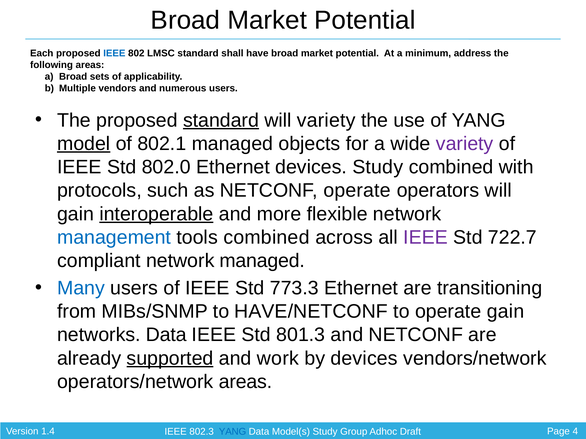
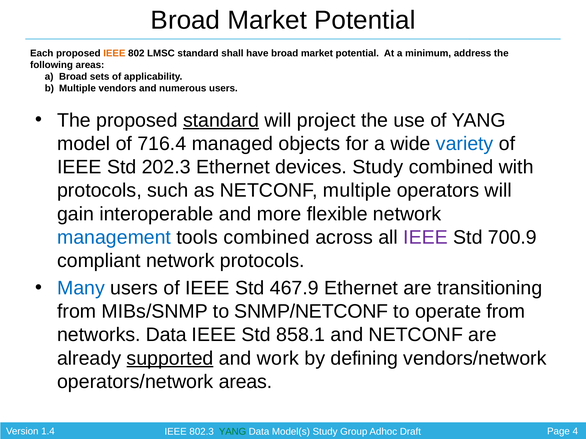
IEEE colour: blue -> orange (114, 53)
will variety: variety -> project (326, 120)
model underline: present -> none (84, 144)
802.1: 802.1 -> 716.4 (162, 144)
variety colour: purple -> blue (465, 144)
802.0: 802.0 -> 202.3 (166, 167)
NETCONF operate: operate -> multiple (357, 191)
interoperable underline: present -> none (156, 214)
722.7: 722.7 -> 700.9 (512, 238)
network managed: managed -> protocols (262, 261)
773.3: 773.3 -> 467.9 (294, 288)
HAVE/NETCONF: HAVE/NETCONF -> SNMP/NETCONF (311, 312)
operate gain: gain -> from (506, 312)
801.3: 801.3 -> 858.1 (301, 335)
by devices: devices -> defining (364, 359)
YANG colour: blue -> green (233, 432)
